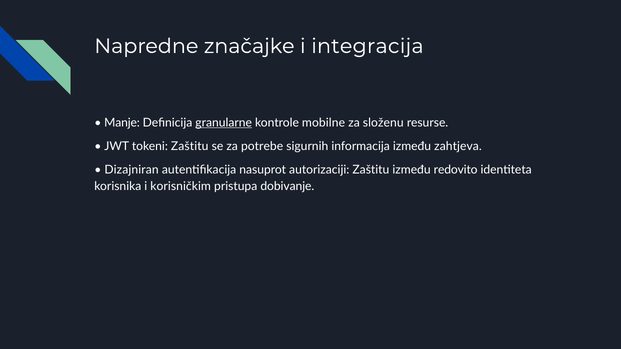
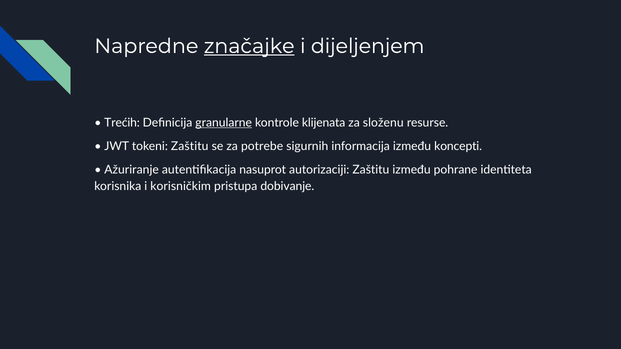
značajke underline: none -> present (249, 46)
integracija: integracija -> dijeljenjem (368, 46)
Manje: Manje -> Trećih (122, 123)
mobilne: mobilne -> klijenata (324, 123)
zahtjeva: zahtjeva -> koncepti (458, 146)
Dizajniran: Dizajniran -> Ažuriranje (132, 170)
redovito: redovito -> pohrane (456, 170)
